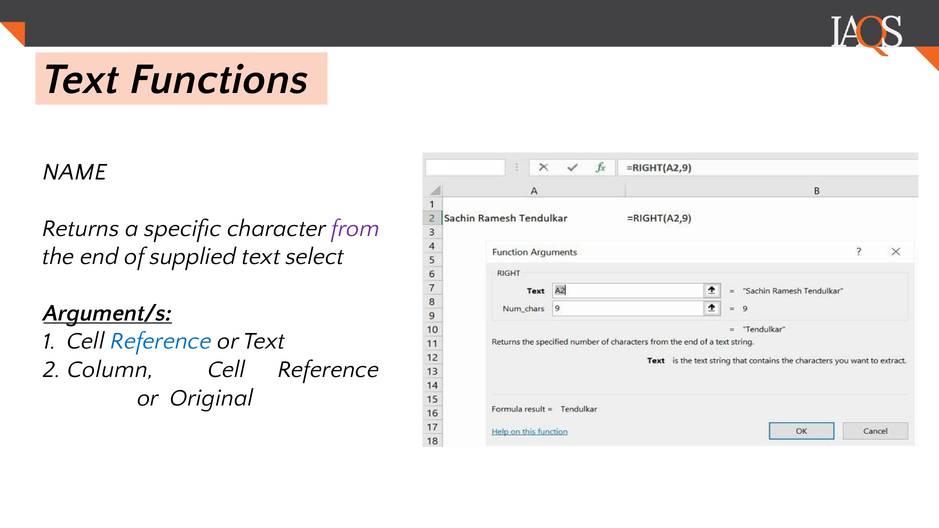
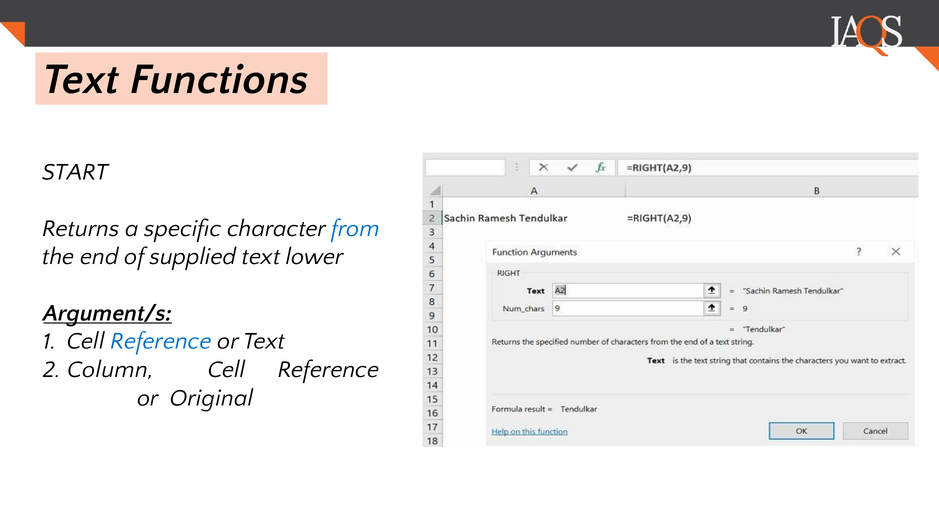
NAME: NAME -> START (75, 172)
from colour: purple -> blue (356, 228)
select: select -> lower (315, 257)
